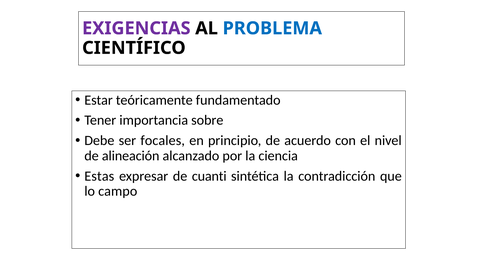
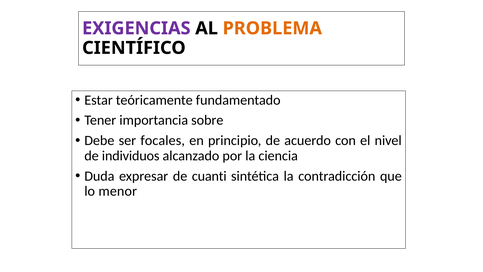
PROBLEMA colour: blue -> orange (272, 28)
alineación: alineación -> individuos (131, 156)
Estas: Estas -> Duda (99, 176)
campo: campo -> menor (118, 191)
